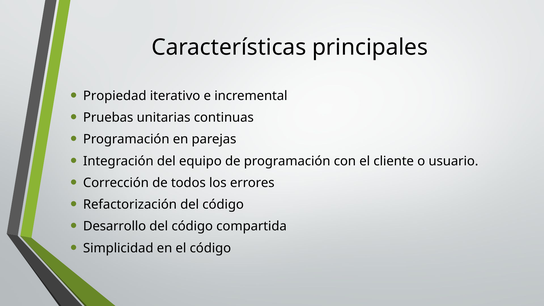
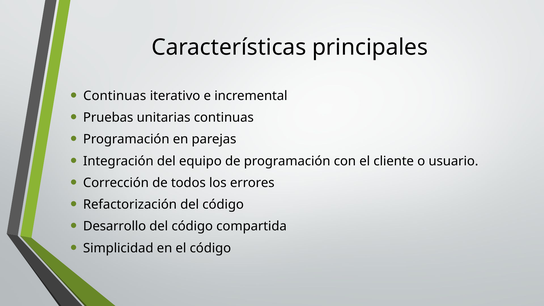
Propiedad: Propiedad -> Continuas (115, 96)
